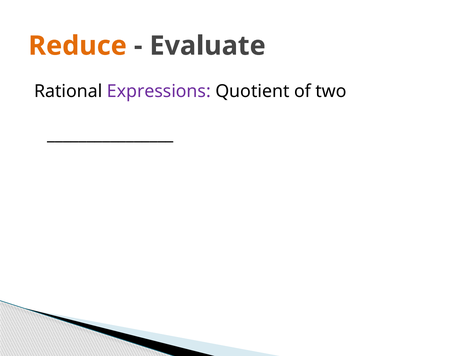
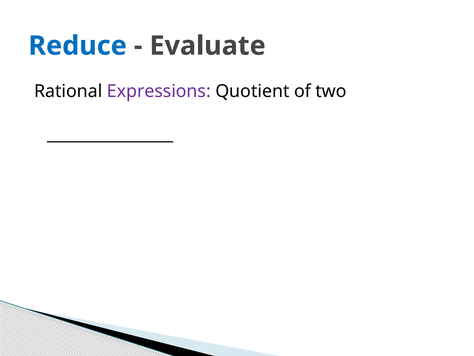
Reduce colour: orange -> blue (78, 46)
